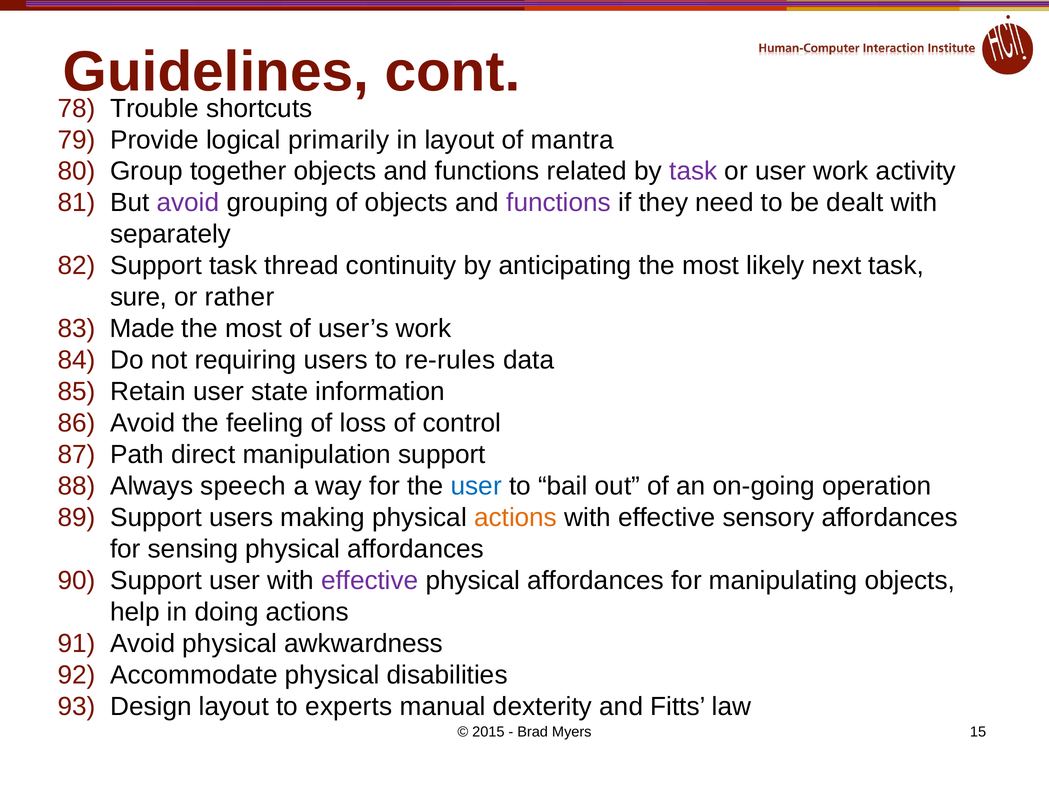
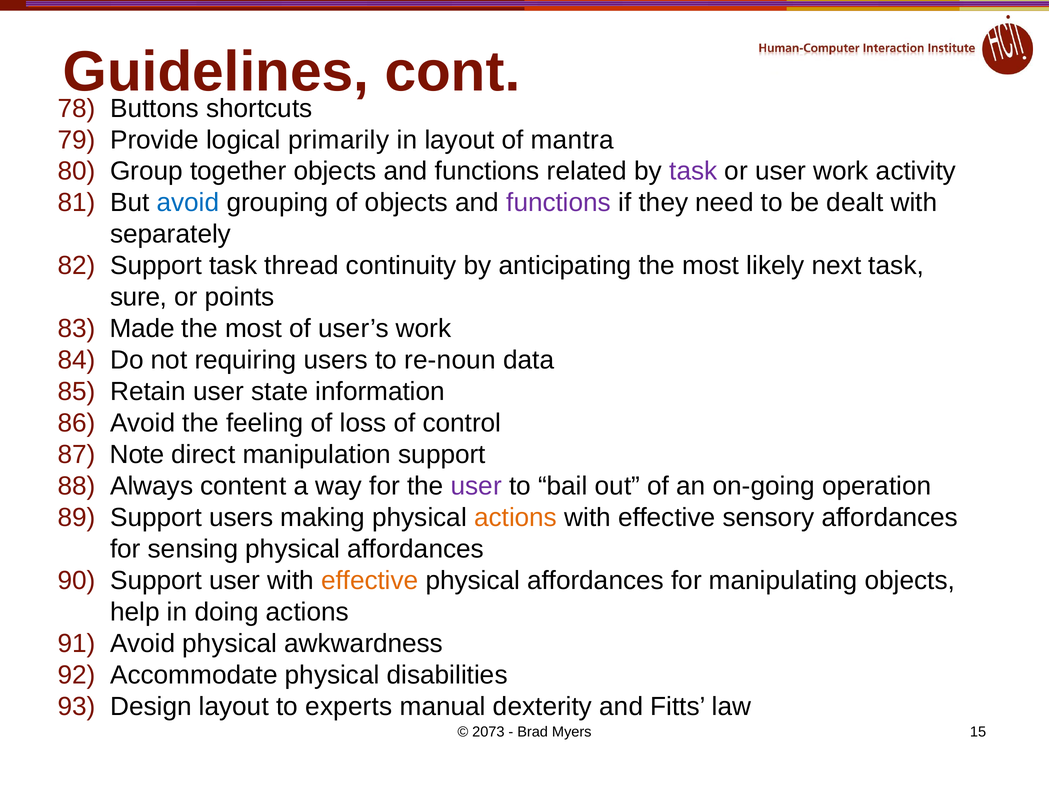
Trouble: Trouble -> Buttons (155, 108)
avoid colour: purple -> blue (188, 203)
rather: rather -> points (240, 297)
re-rules: re-rules -> re-noun (450, 360)
Path: Path -> Note (137, 455)
speech: speech -> content (243, 486)
user colour: blue -> purple (476, 486)
effective colour: purple -> orange (370, 580)
2015: 2015 -> 2073 (488, 732)
